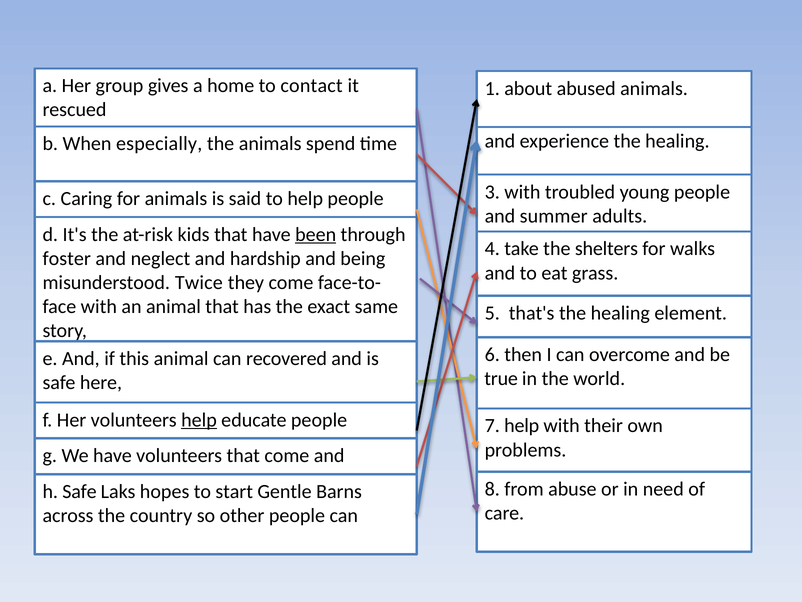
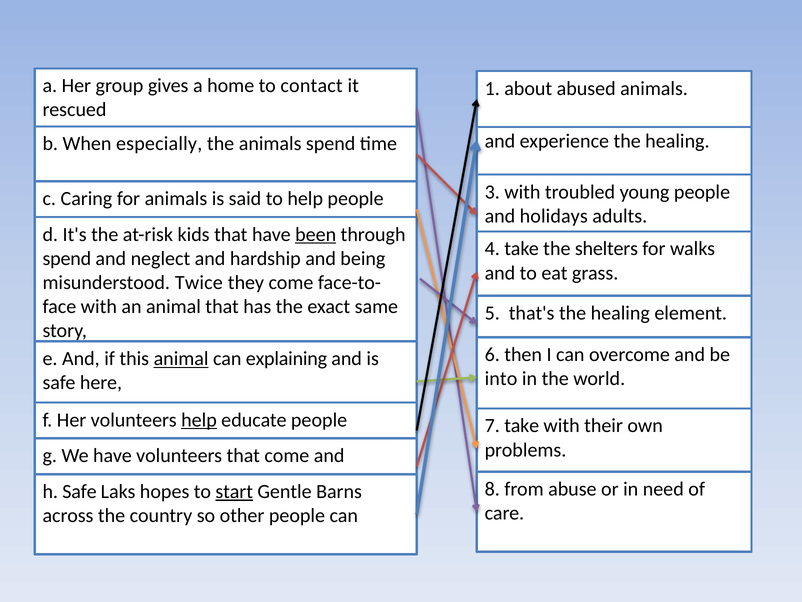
summer: summer -> holidays (554, 216)
foster: foster -> spend (67, 258)
animal underline: none -> present (181, 358)
recovered: recovered -> explaining (286, 358)
true: true -> into (501, 378)
7 help: help -> take (522, 425)
start underline: none -> present (234, 491)
